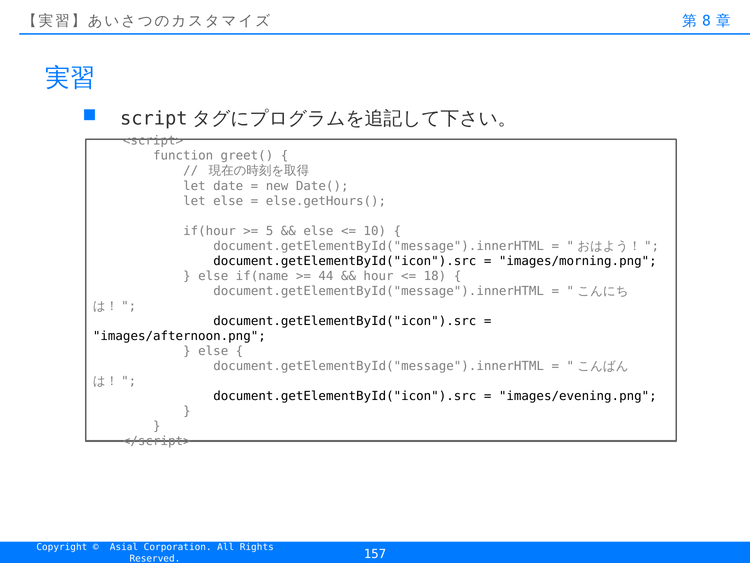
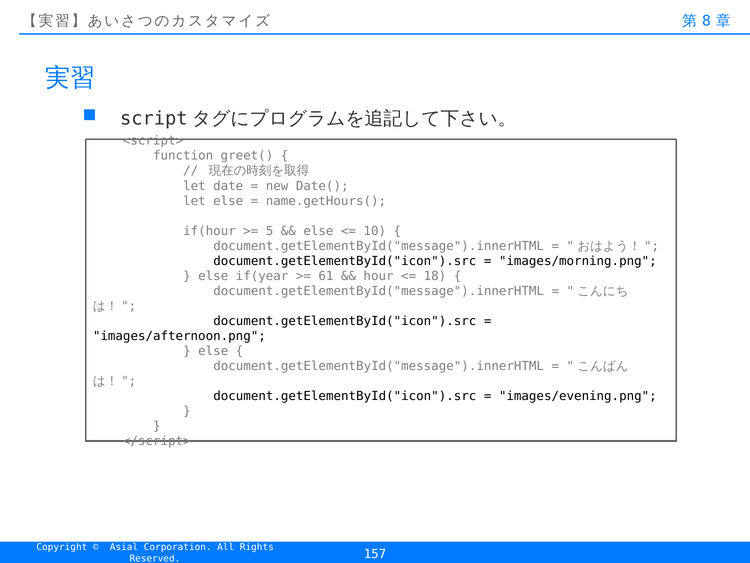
else.getHours(: else.getHours( -> name.getHours( (326, 201)
if(name: if(name -> if(year (262, 276)
44: 44 -> 61 (326, 276)
